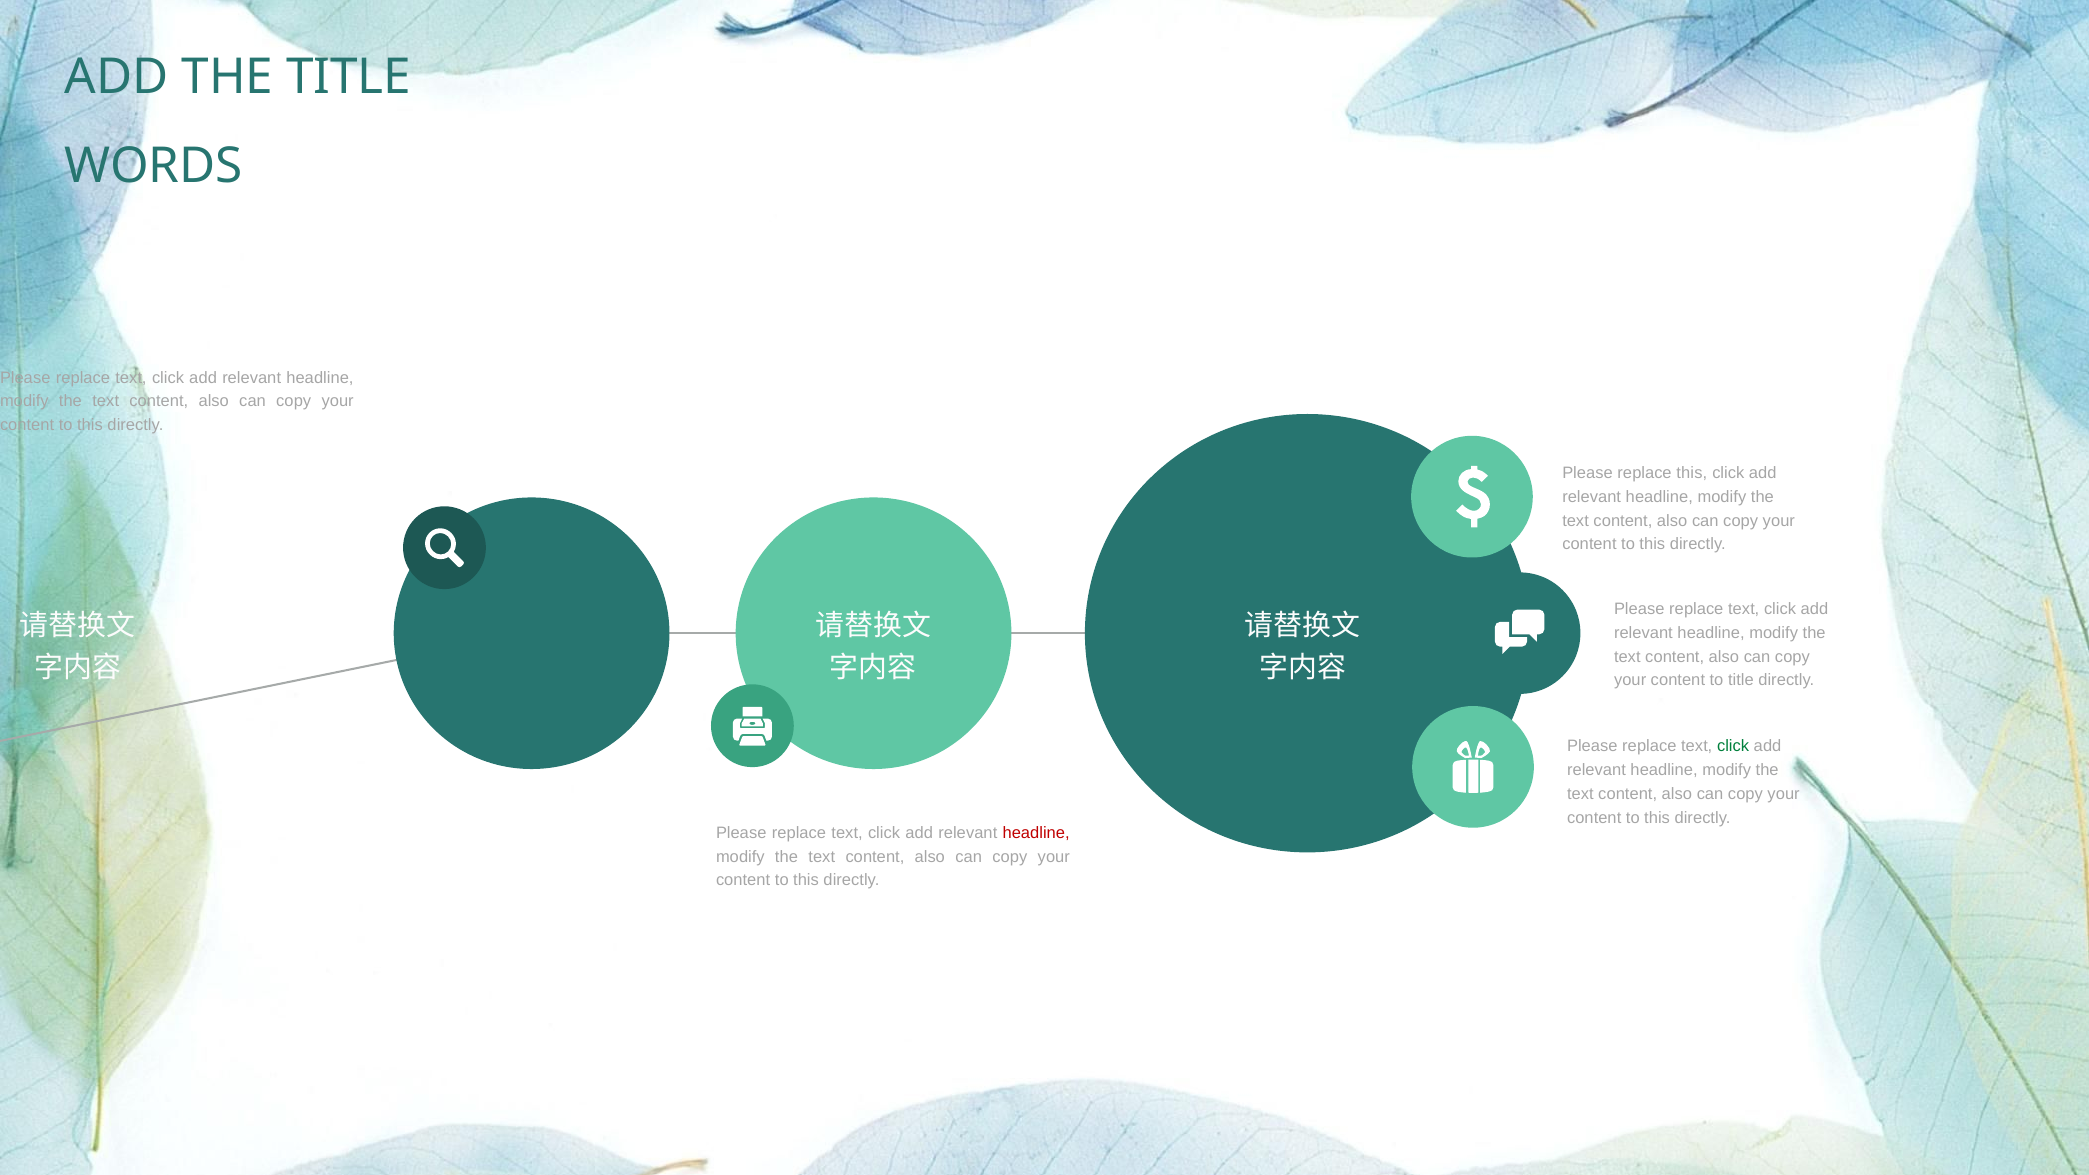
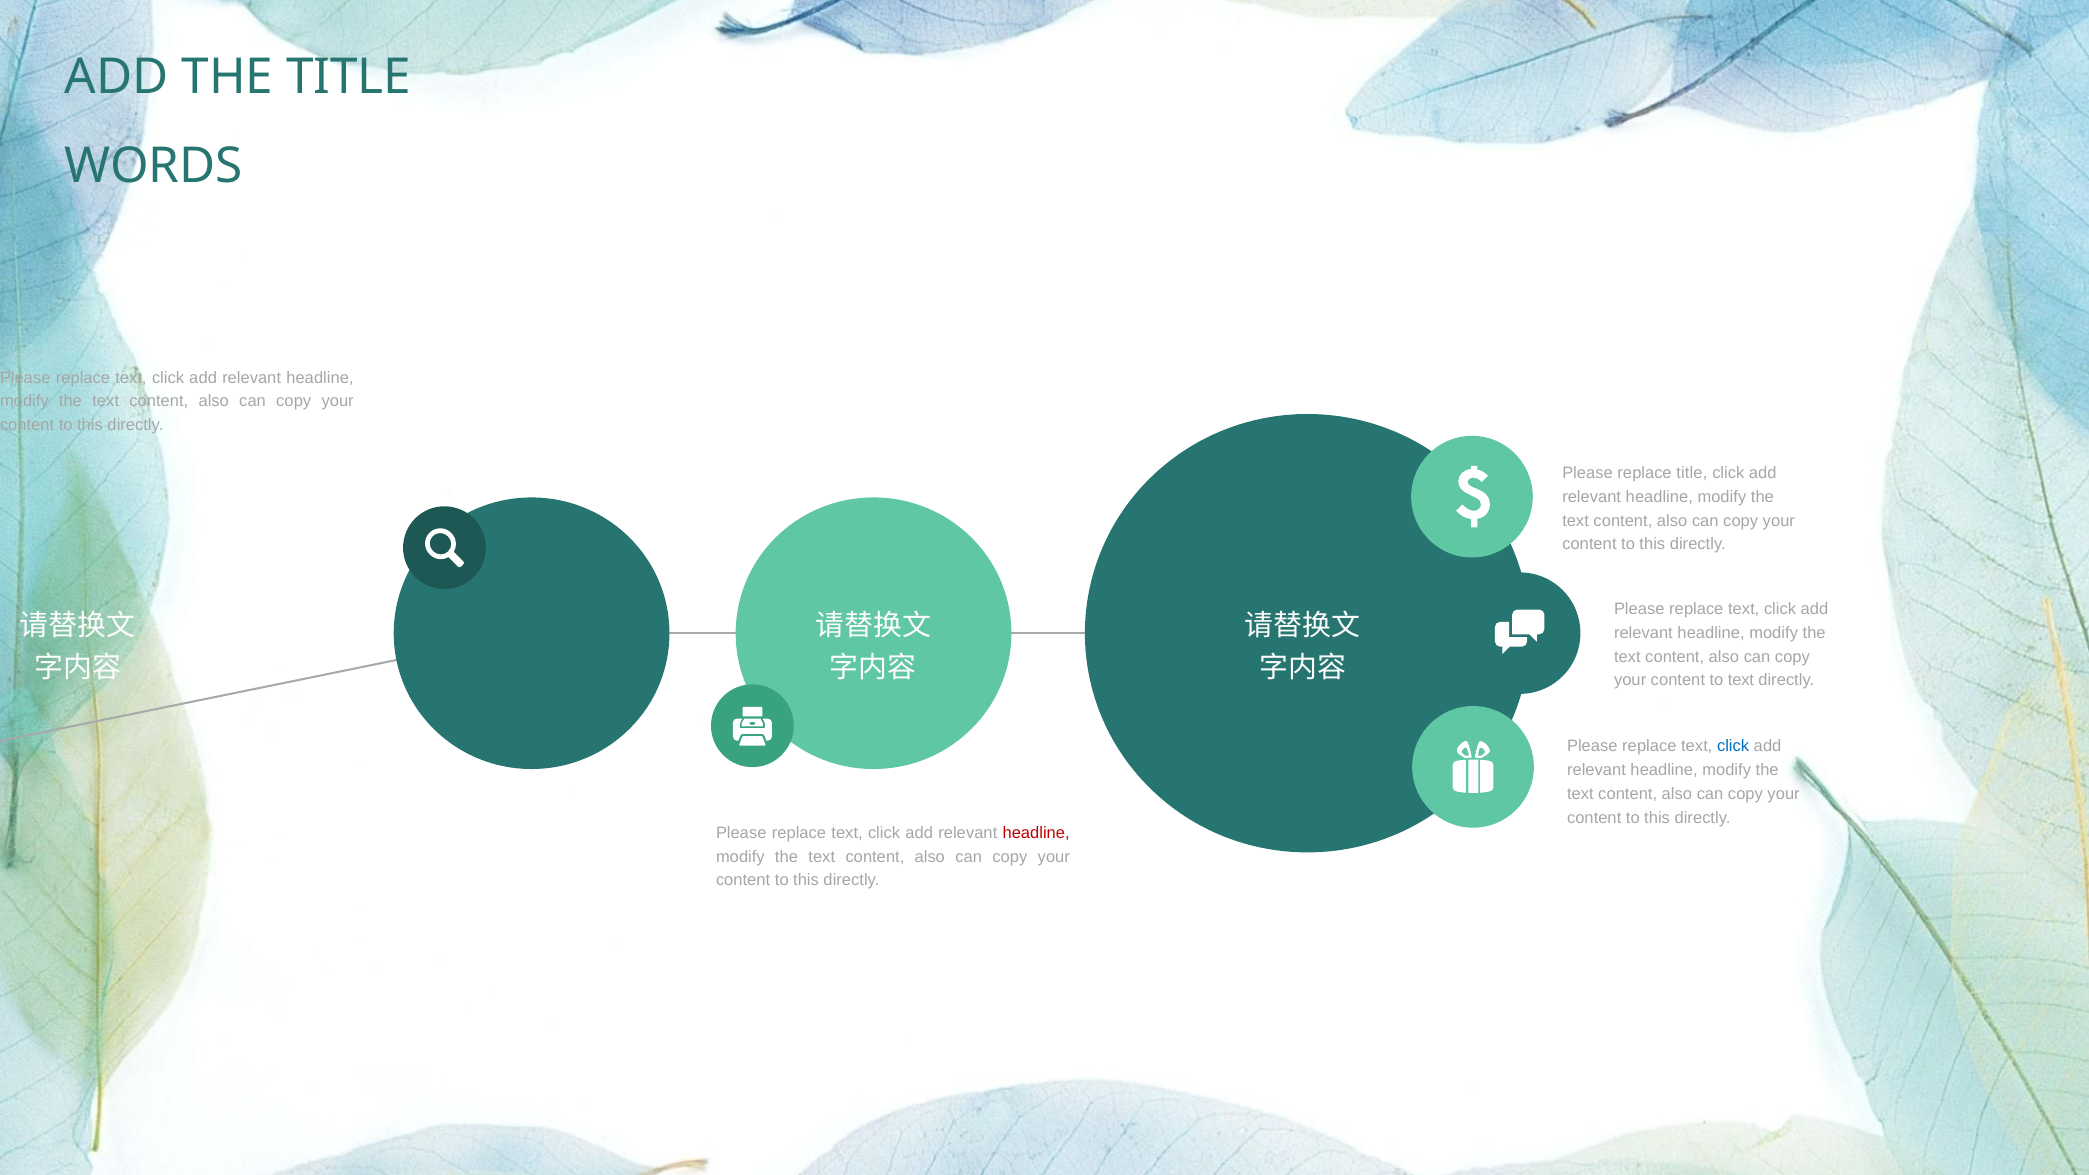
replace this: this -> title (1692, 473)
to title: title -> text (1741, 680)
click colour: green -> blue (1733, 747)
